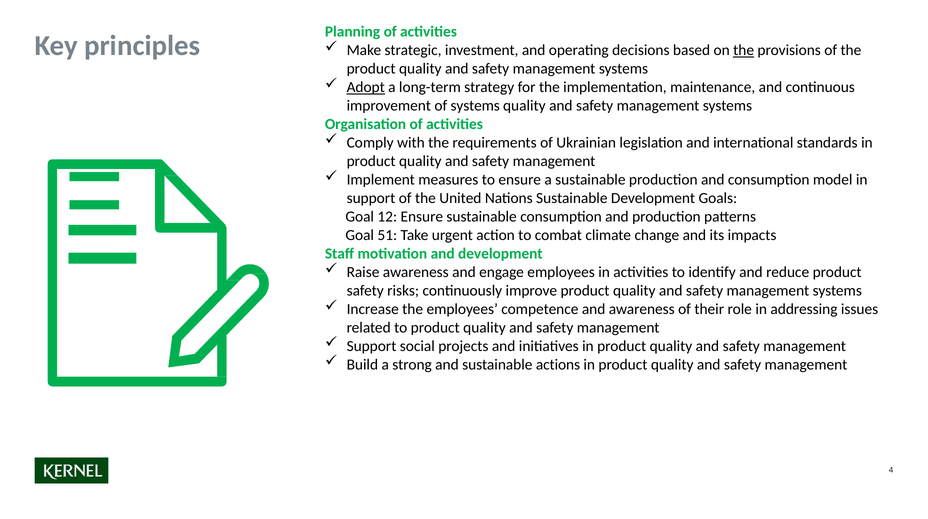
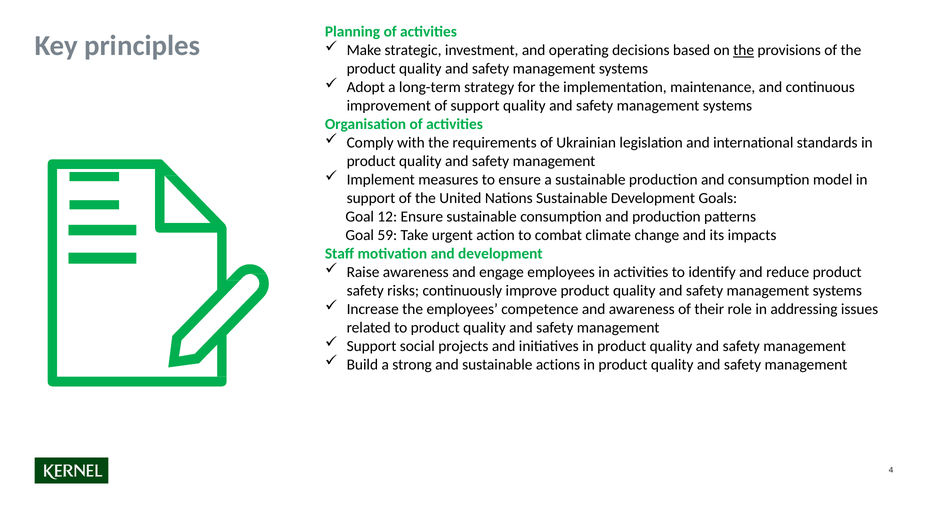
Adopt underline: present -> none (366, 87)
of systems: systems -> support (475, 106)
51: 51 -> 59 (387, 235)
